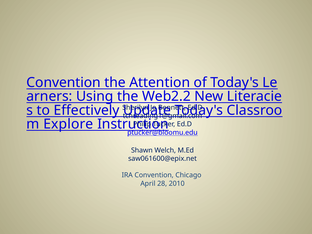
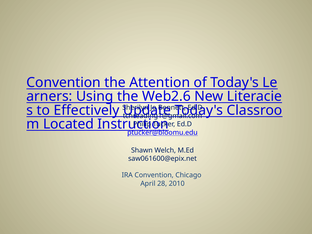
Web2.2: Web2.2 -> Web2.6 (166, 96)
Explore: Explore -> Located (68, 124)
